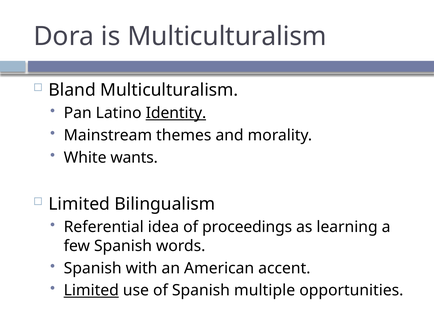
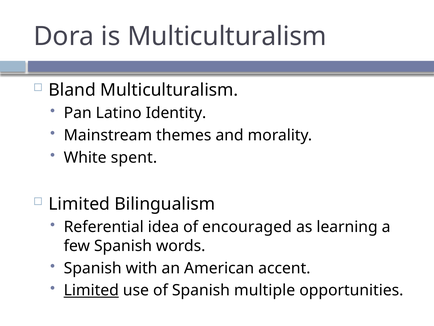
Identity underline: present -> none (176, 113)
wants: wants -> spent (134, 157)
proceedings: proceedings -> encouraged (247, 227)
